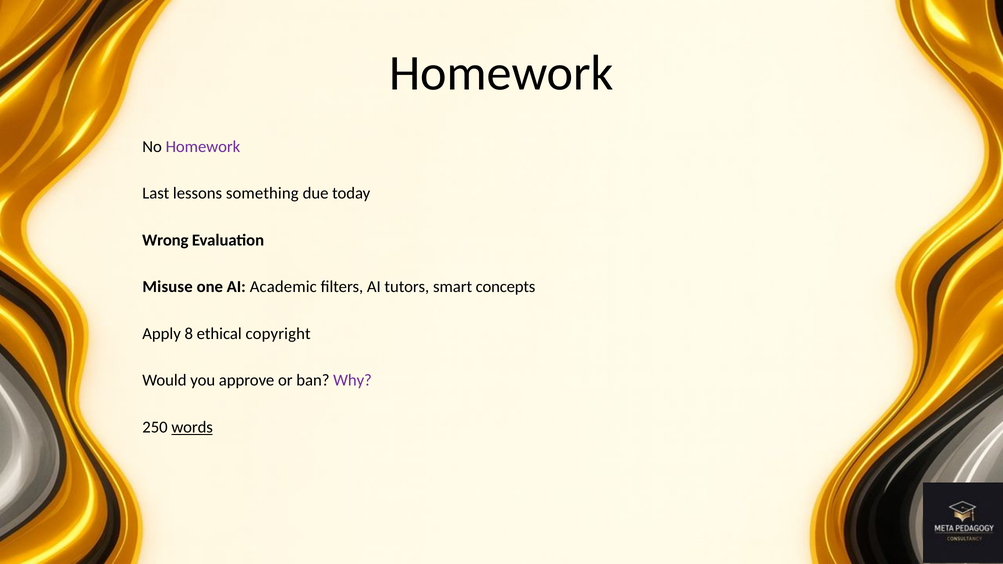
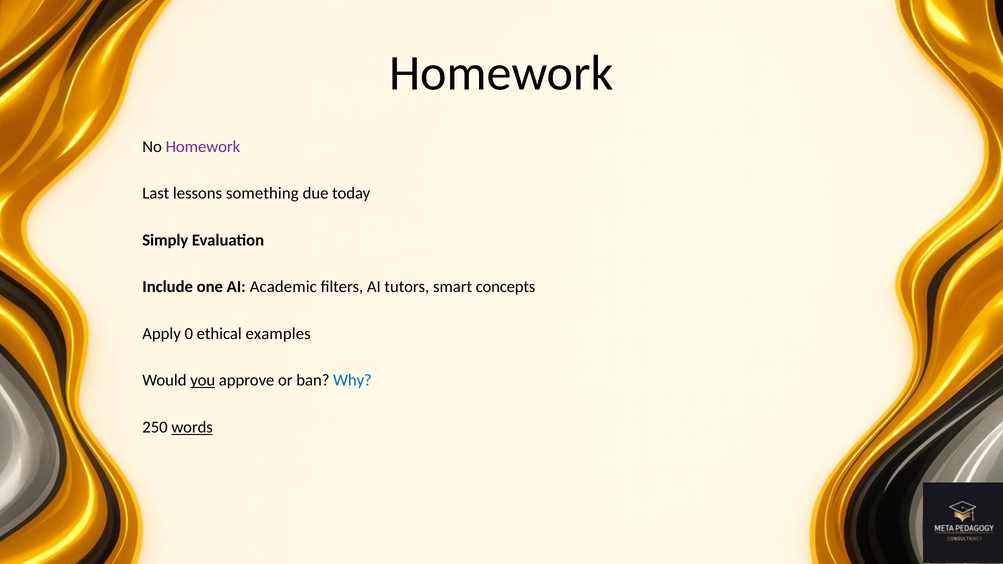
Wrong: Wrong -> Simply (165, 240)
Misuse: Misuse -> Include (168, 287)
8: 8 -> 0 (189, 334)
copyright: copyright -> examples (278, 334)
you underline: none -> present (203, 381)
Why colour: purple -> blue (353, 381)
